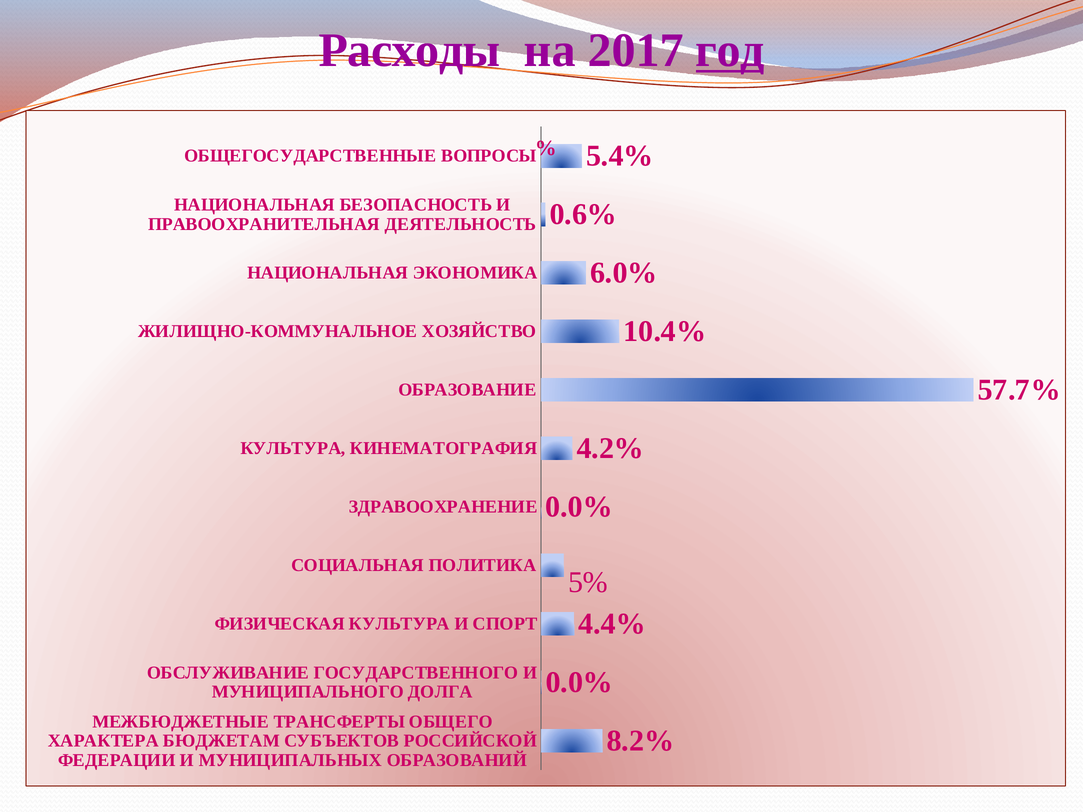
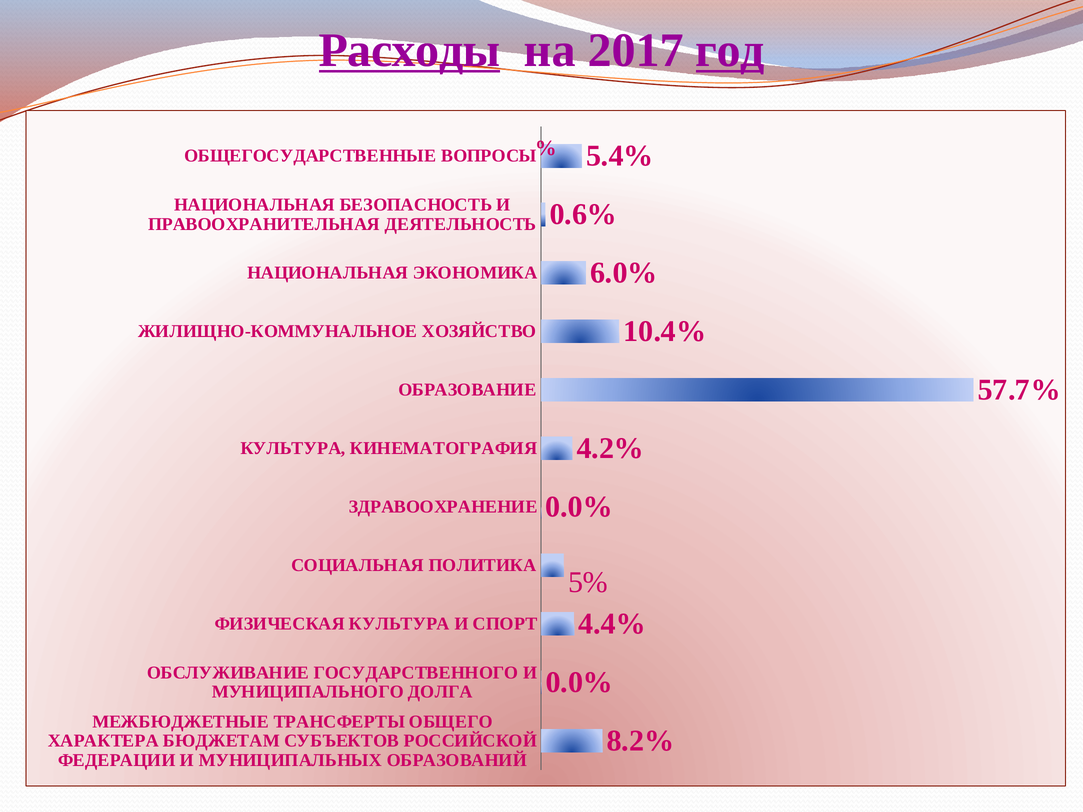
Расходы underline: none -> present (409, 51)
